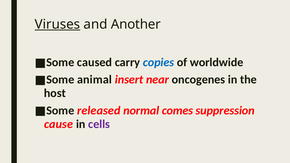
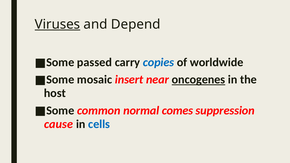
Another: Another -> Depend (136, 24)
caused: caused -> passed (95, 62)
animal: animal -> mosaic (95, 80)
oncogenes underline: none -> present (198, 80)
released: released -> common (99, 111)
cells colour: purple -> blue (99, 124)
